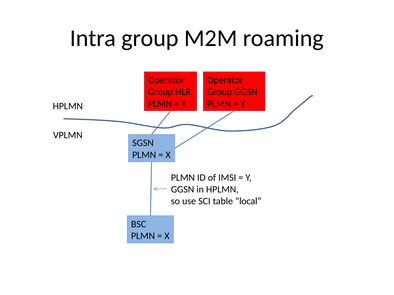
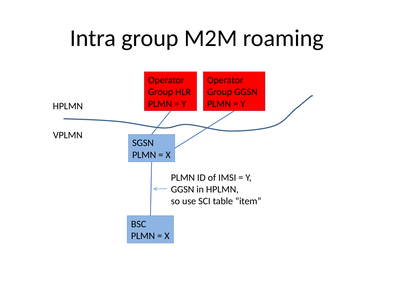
local: local -> item (248, 202)
